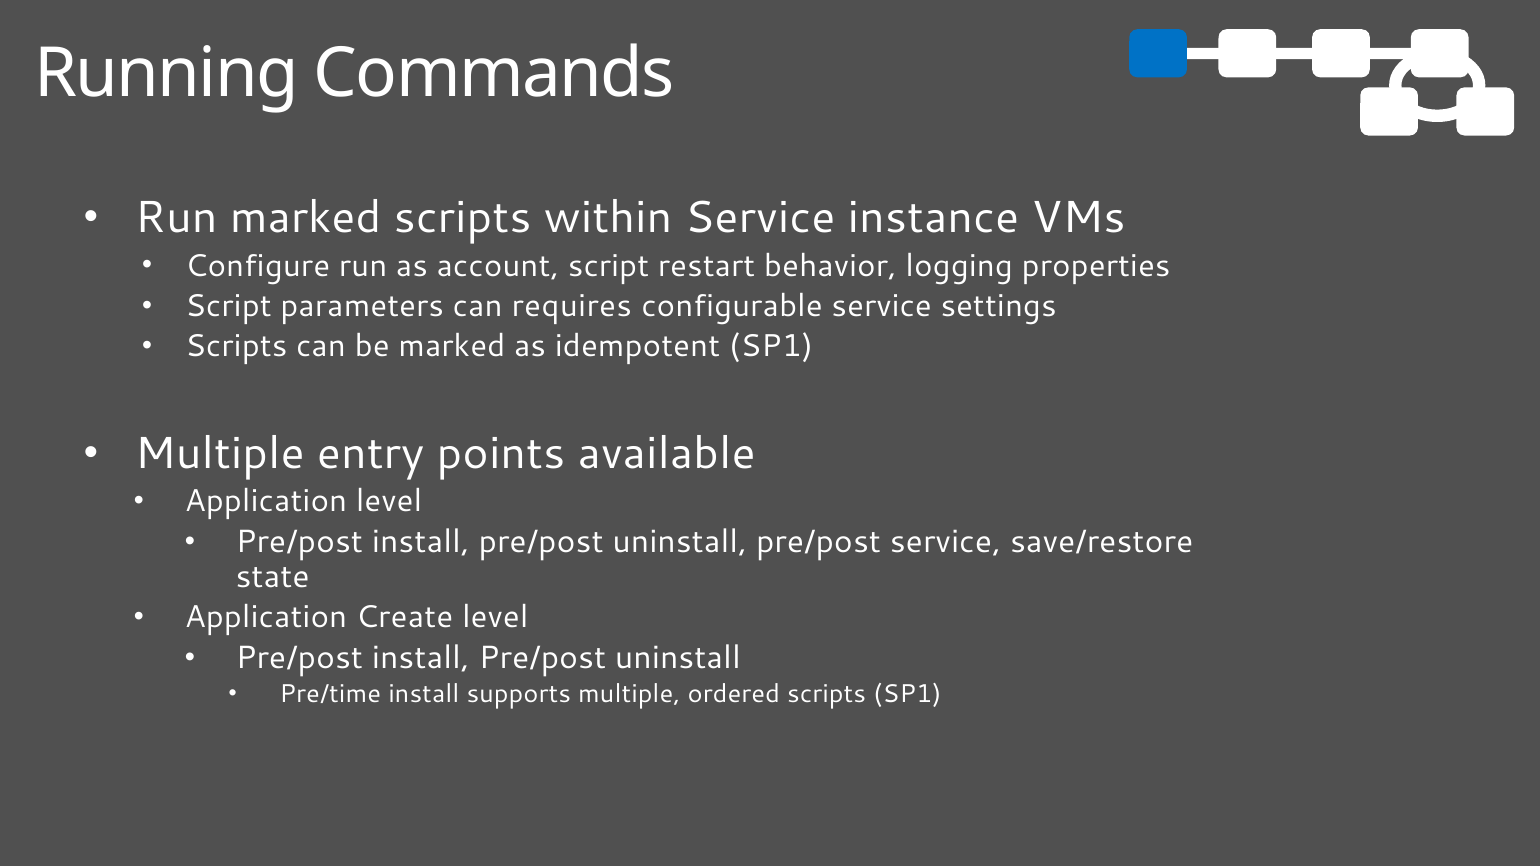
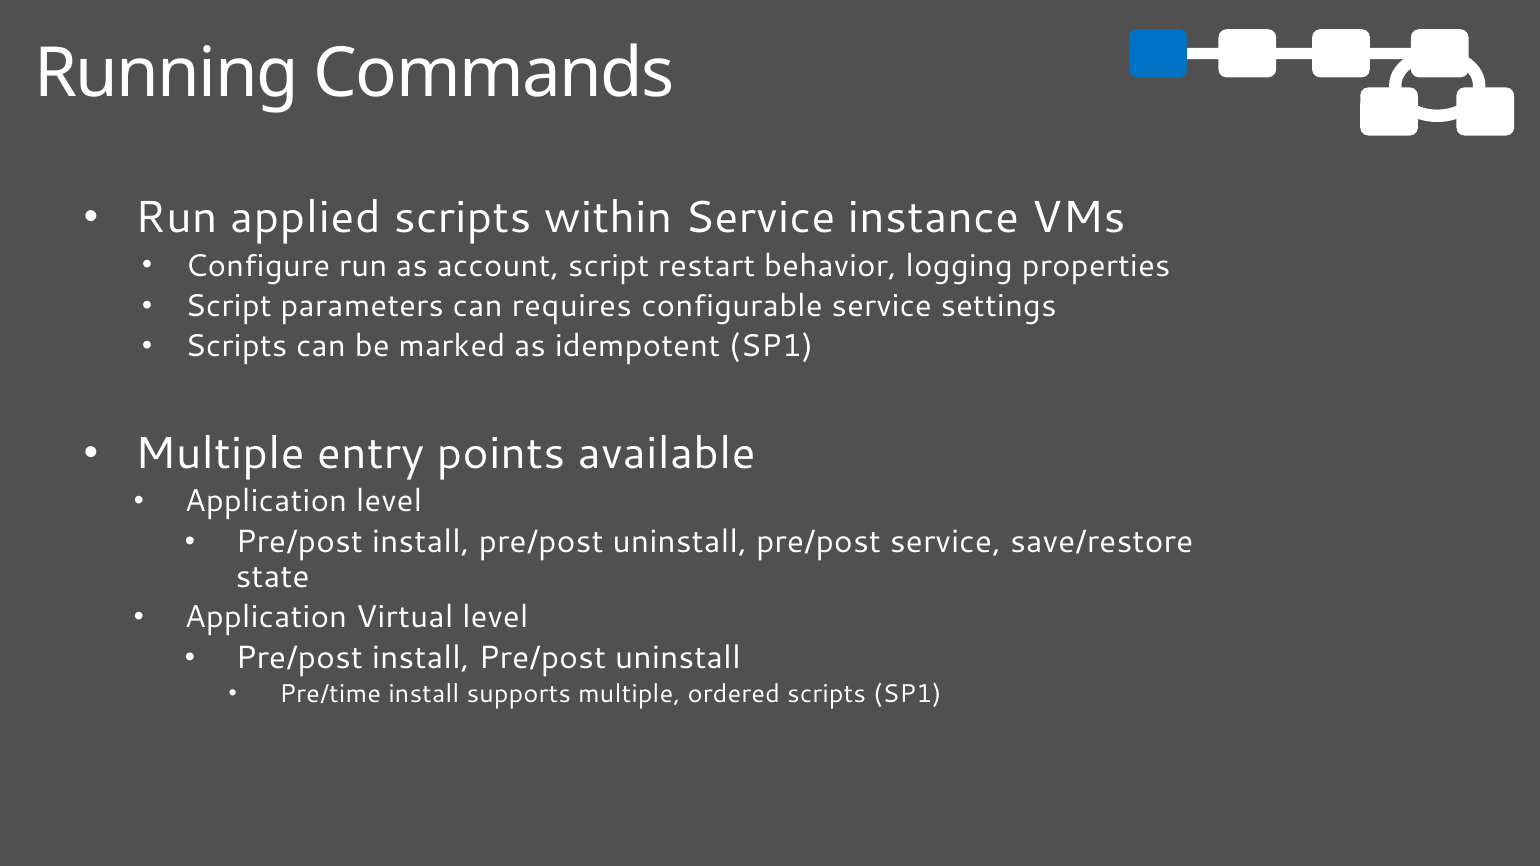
Run marked: marked -> applied (305, 218)
Create: Create -> Virtual (405, 617)
